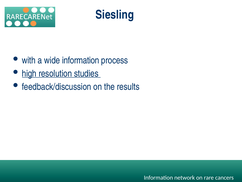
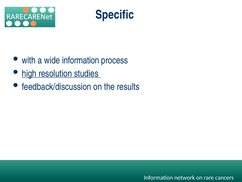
Siesling: Siesling -> Specific (115, 15)
